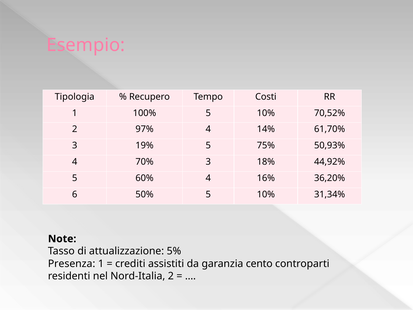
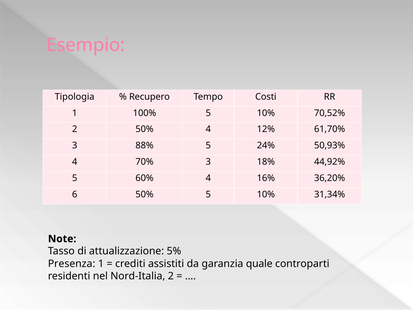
2 97%: 97% -> 50% (145, 129)
14%: 14% -> 12% (266, 129)
19%: 19% -> 88% (145, 146)
75%: 75% -> 24% (266, 146)
cento: cento -> quale (259, 263)
